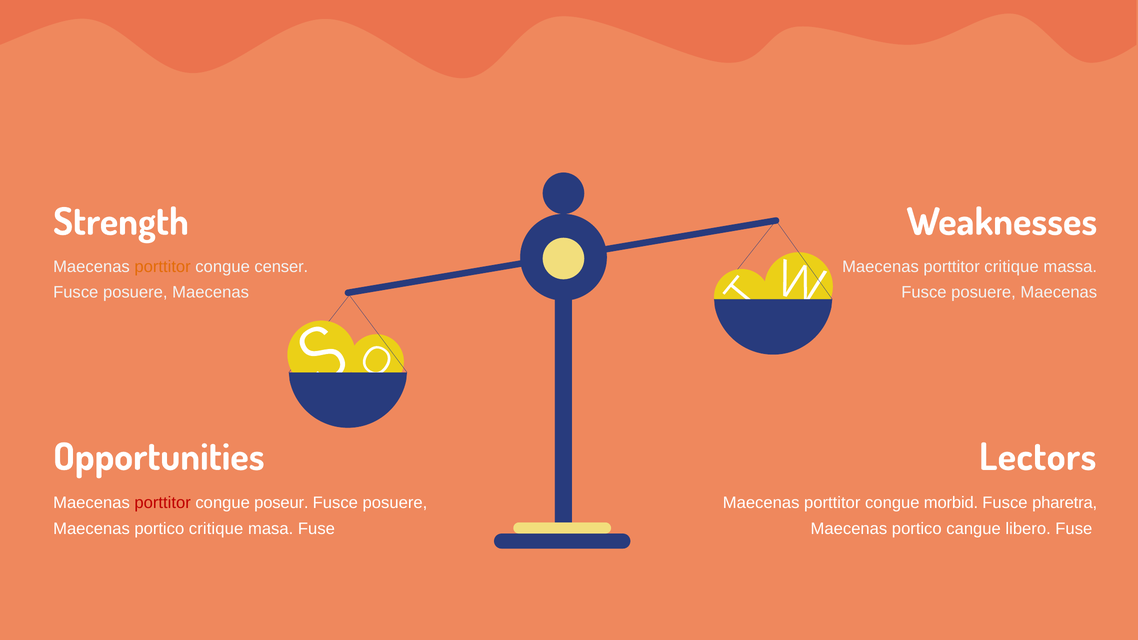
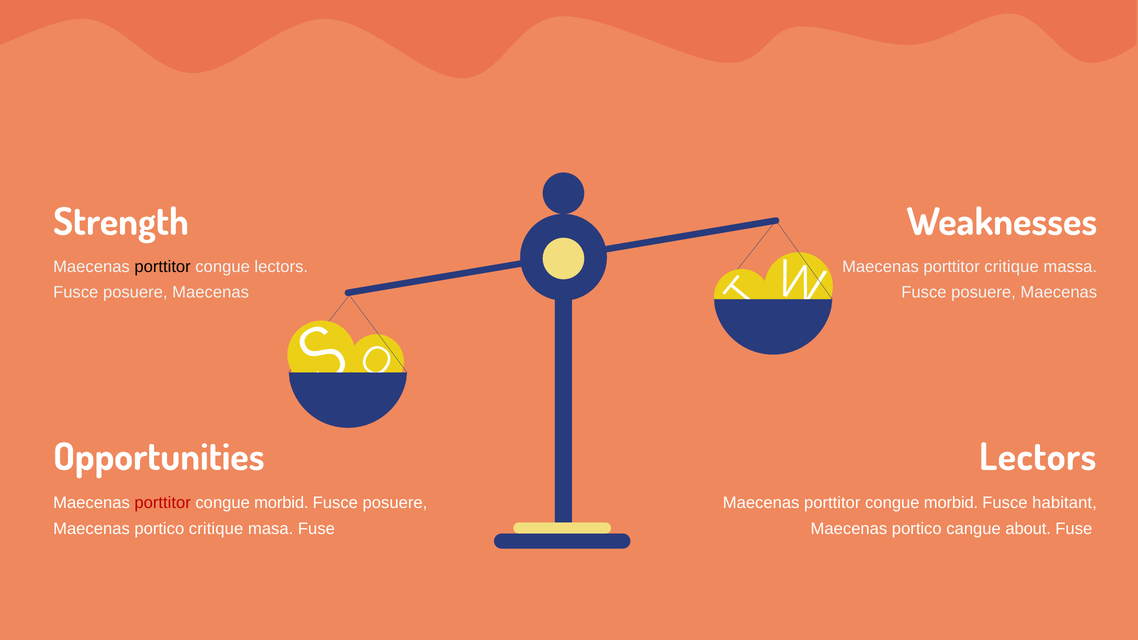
porttitor colour: orange -> black (163, 267)
congue censer: censer -> lectors (281, 267)
poseur: poseur -> morbid (281, 503)
pharetra: pharetra -> habitant (1065, 503)
libero: libero -> about (1028, 529)
